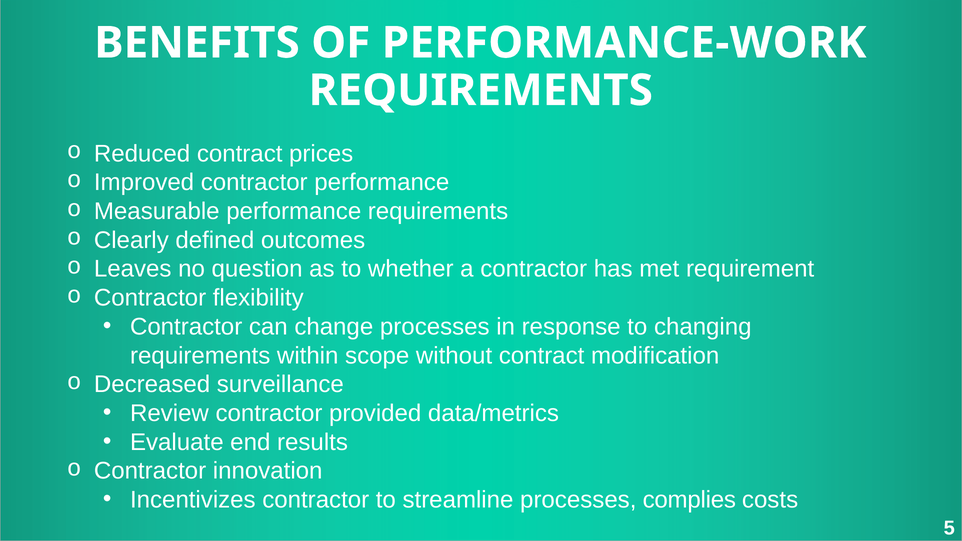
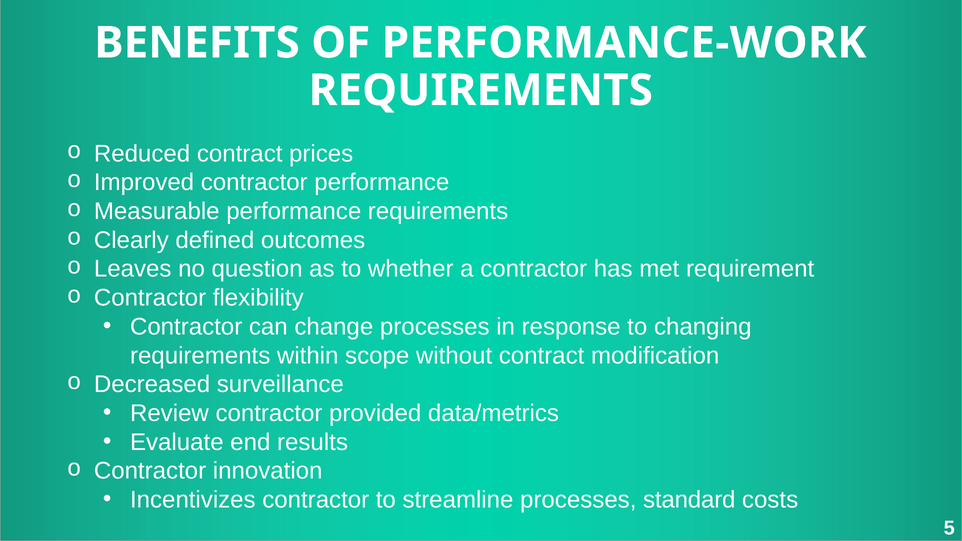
complies: complies -> standard (689, 500)
